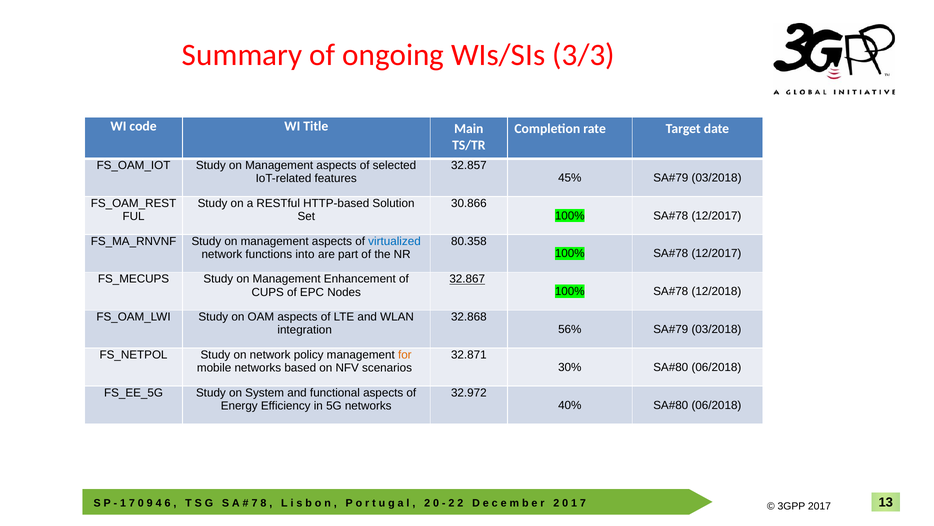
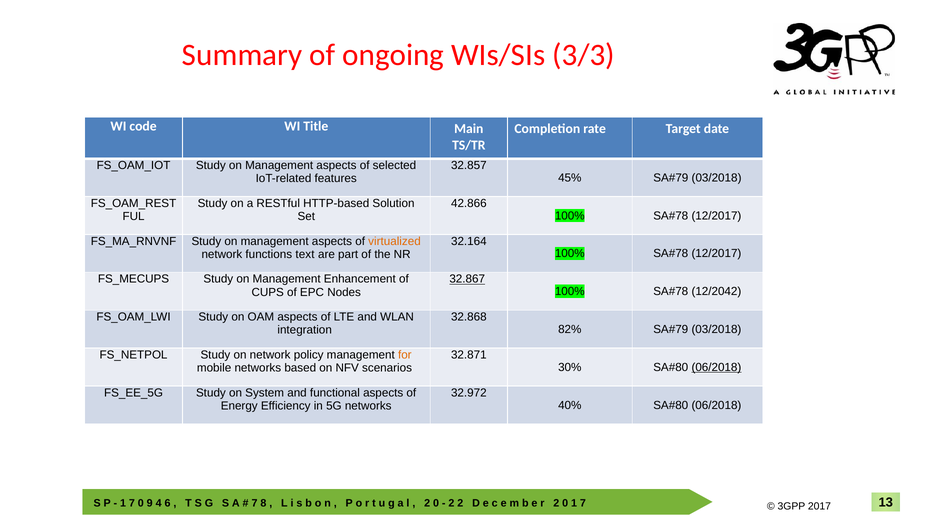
30.866: 30.866 -> 42.866 (469, 203)
virtualized colour: blue -> orange (394, 241)
80.358: 80.358 -> 32.164 (469, 241)
into: into -> text (305, 254)
12/2018: 12/2018 -> 12/2042 (716, 291)
56%: 56% -> 82% (570, 329)
06/2018 underline: none -> present (716, 367)
